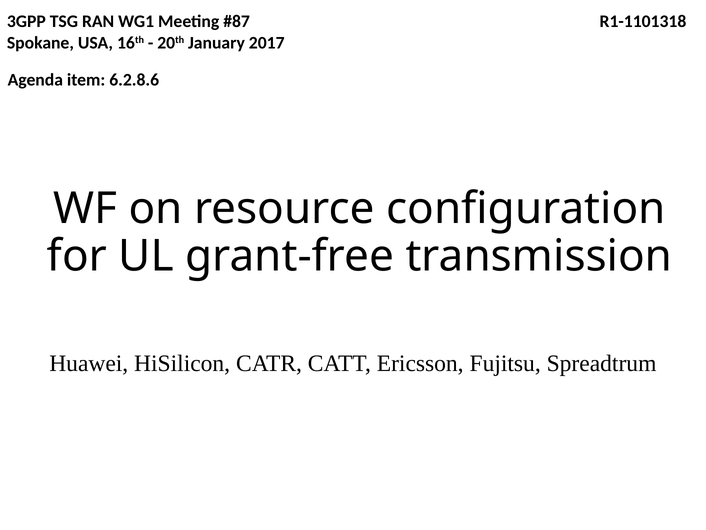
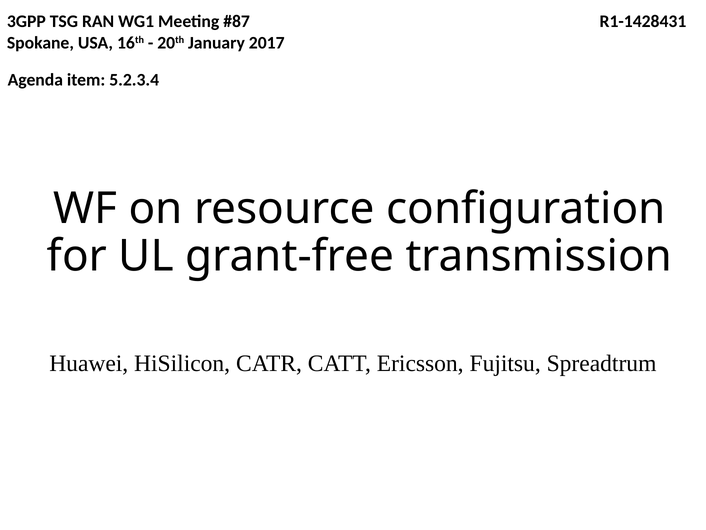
R1-1101318: R1-1101318 -> R1-1428431 (643, 22)
6.2.8.6: 6.2.8.6 -> 5.2.3.4 (134, 80)
